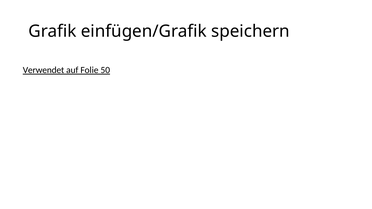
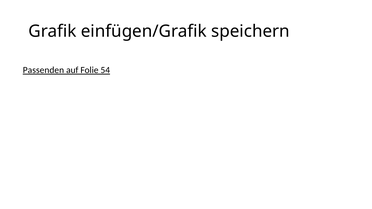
Verwendet: Verwendet -> Passenden (43, 70)
50: 50 -> 54 (105, 70)
